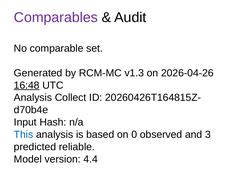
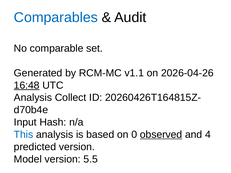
Comparables colour: purple -> blue (56, 18)
v1.3: v1.3 -> v1.1 (134, 73)
observed underline: none -> present (161, 135)
3: 3 -> 4 (208, 135)
predicted reliable: reliable -> version (77, 147)
4.4: 4.4 -> 5.5 (91, 159)
